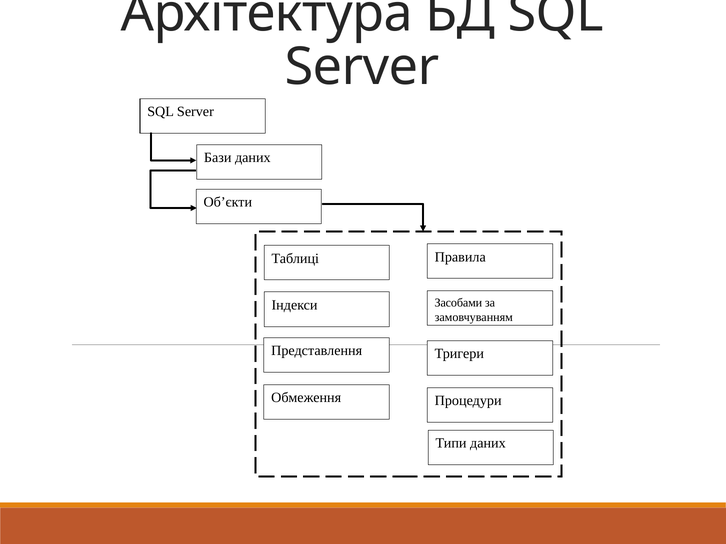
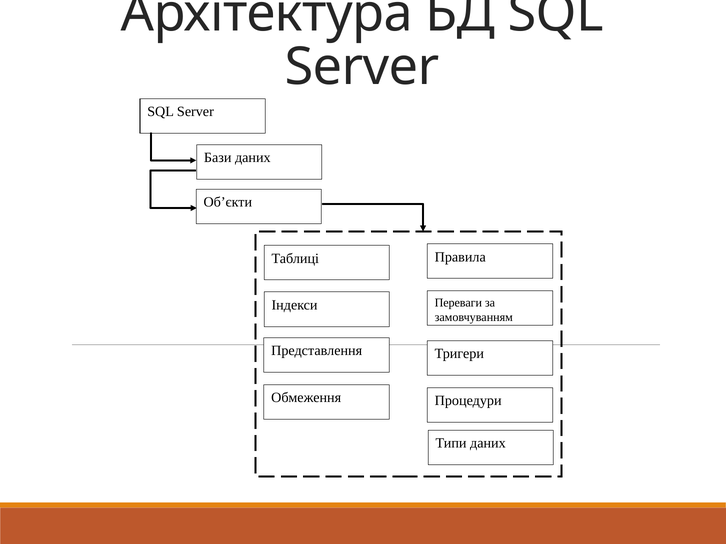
Засобами: Засобами -> Переваги (458, 303)
